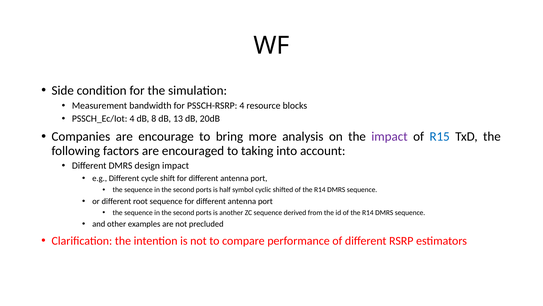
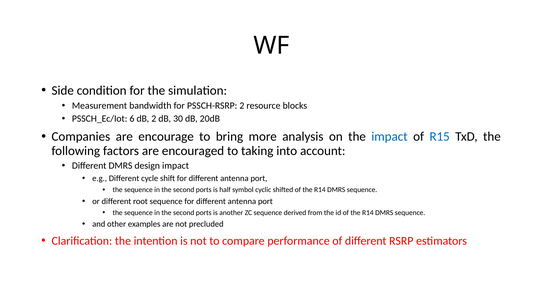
PSSCH-RSRP 4: 4 -> 2 (242, 105)
PSSCH_Ec/Iot 4: 4 -> 6 (132, 119)
dB 8: 8 -> 2 (154, 119)
13: 13 -> 30 (178, 119)
impact colour: purple -> blue (389, 136)
